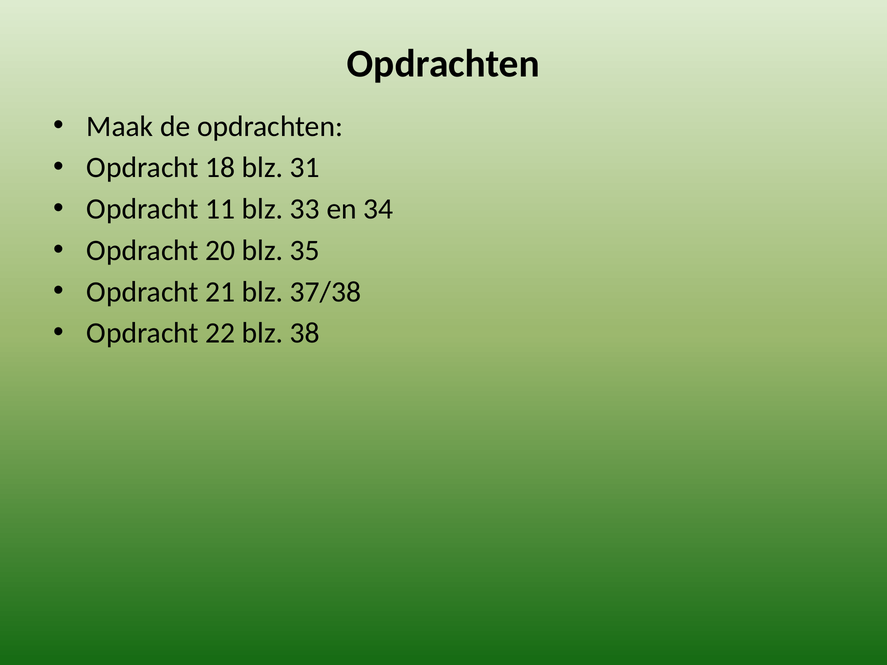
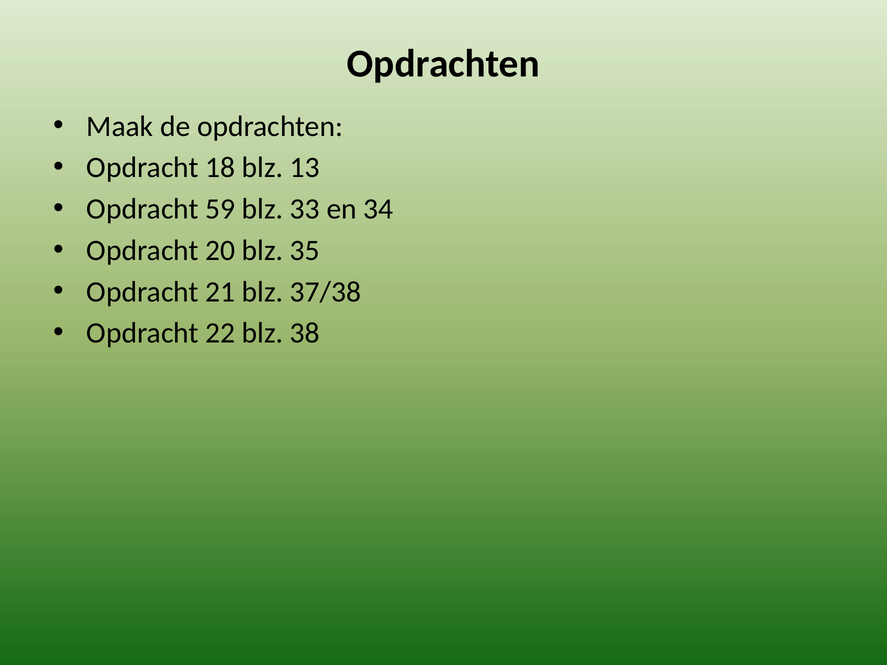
31: 31 -> 13 (305, 168)
11: 11 -> 59 (220, 209)
